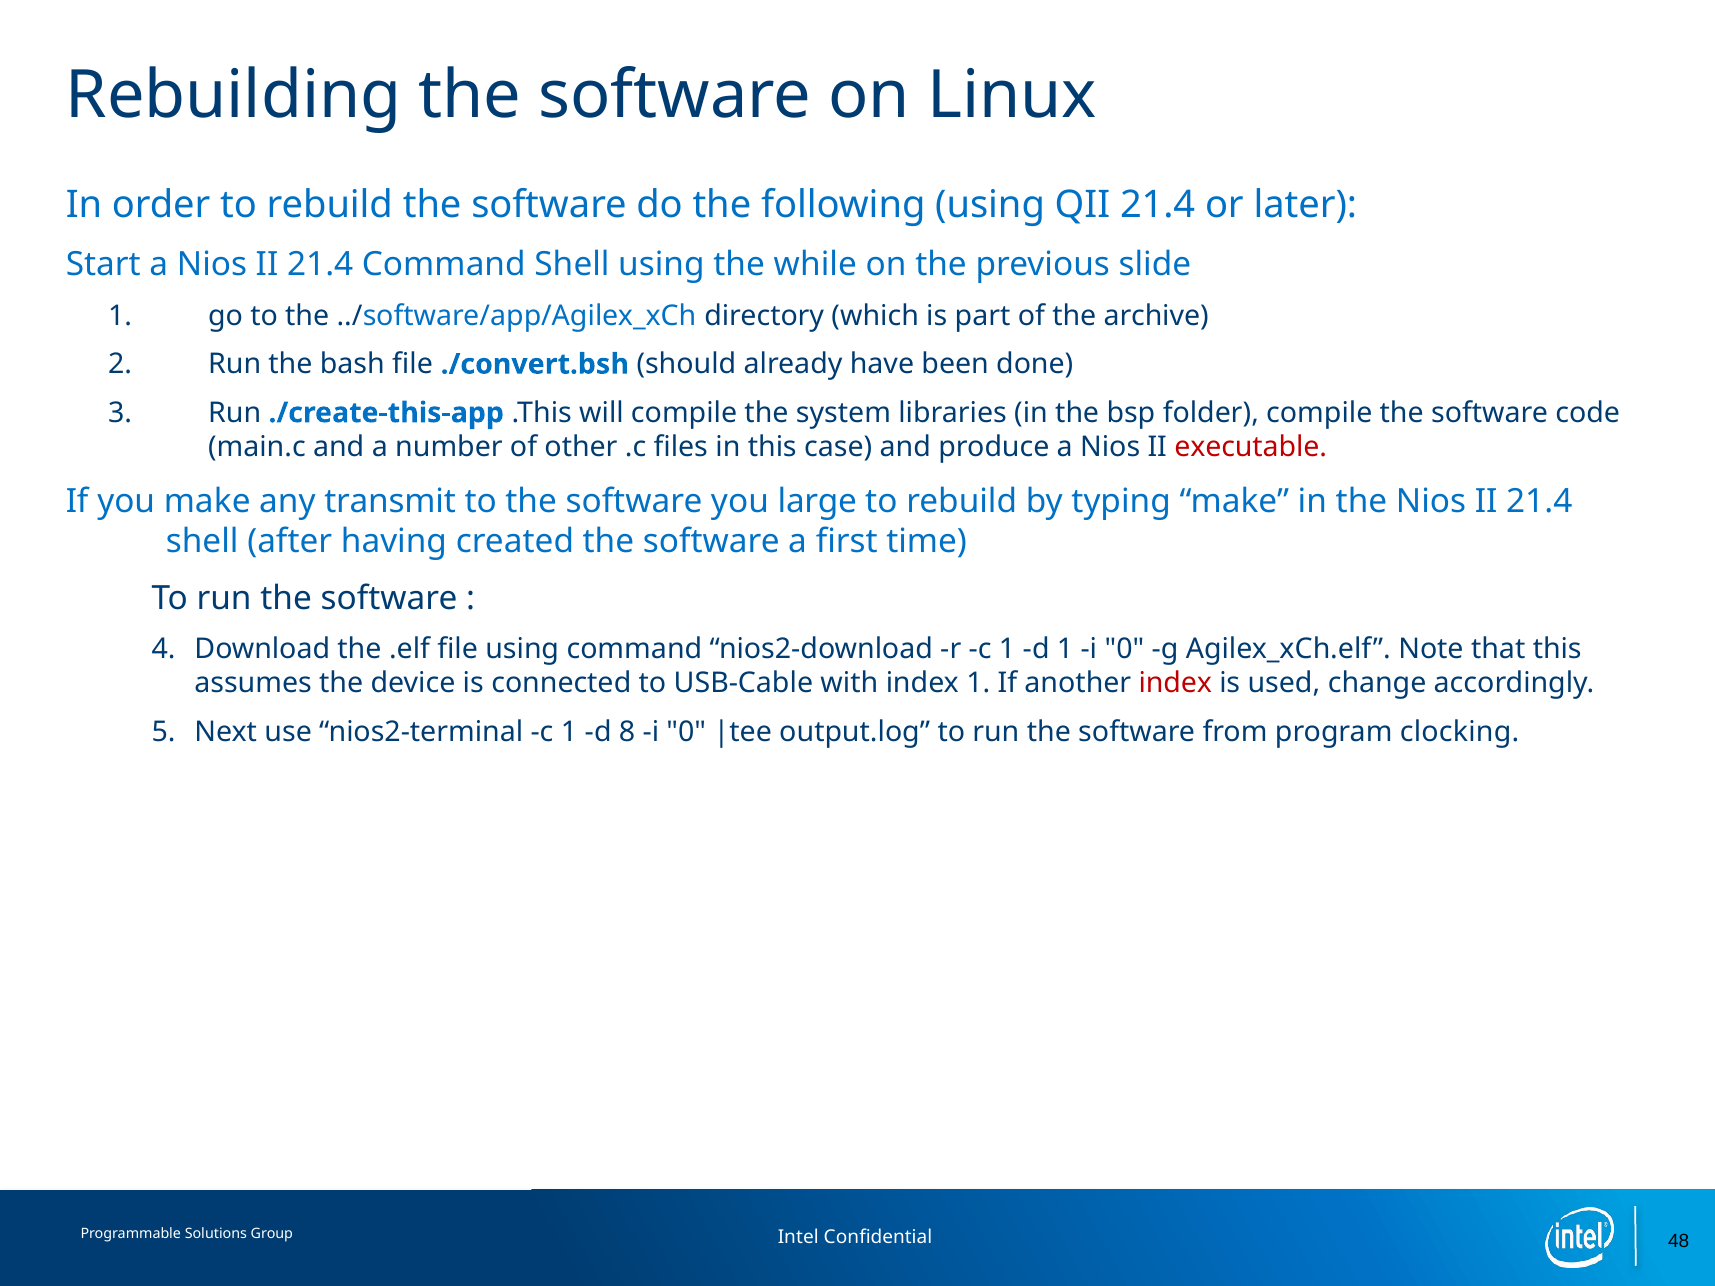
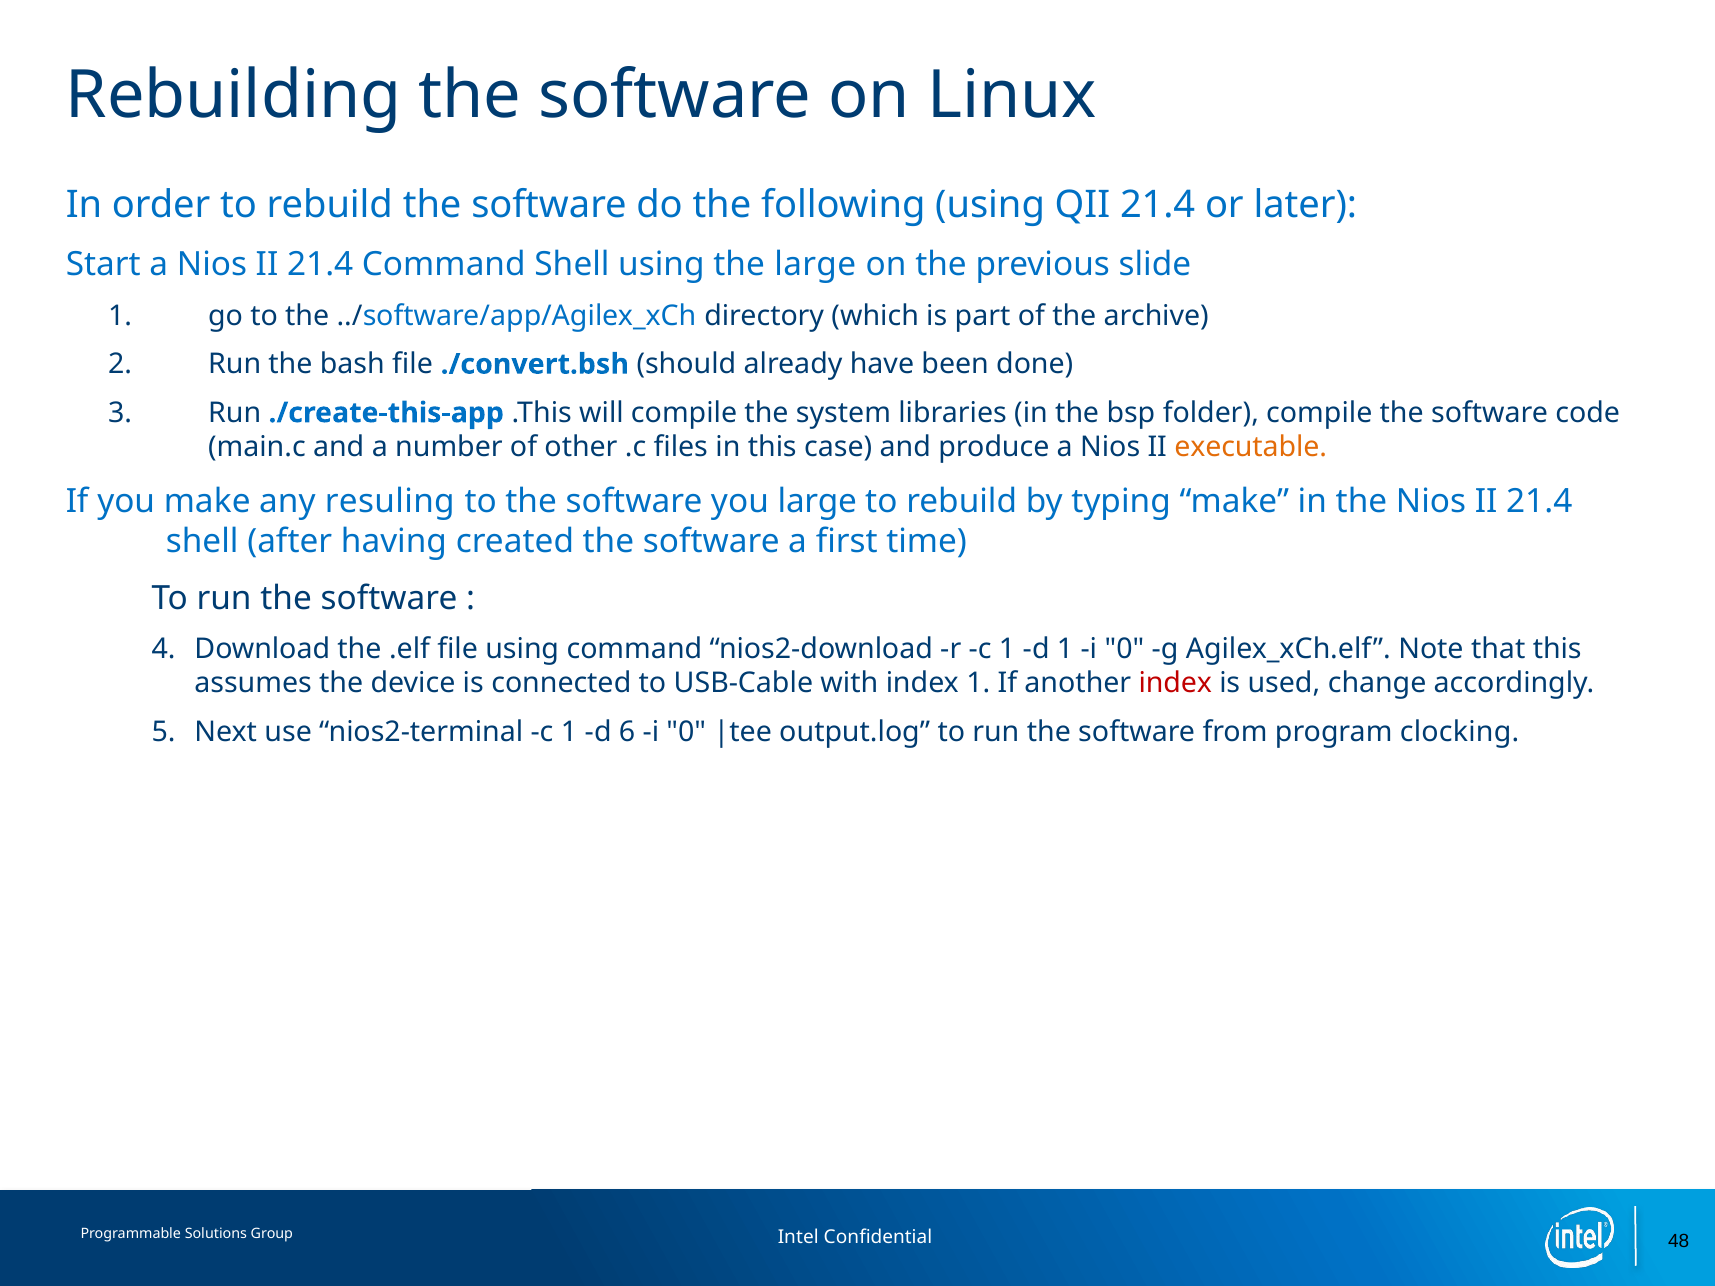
the while: while -> large (815, 265)
executable colour: red -> orange (1251, 447)
transmit: transmit -> resuling (390, 501)
8: 8 -> 6 (627, 732)
